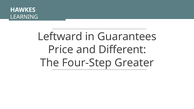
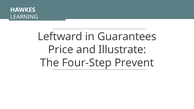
Different: Different -> Illustrate (122, 50)
Greater: Greater -> Prevent (134, 63)
